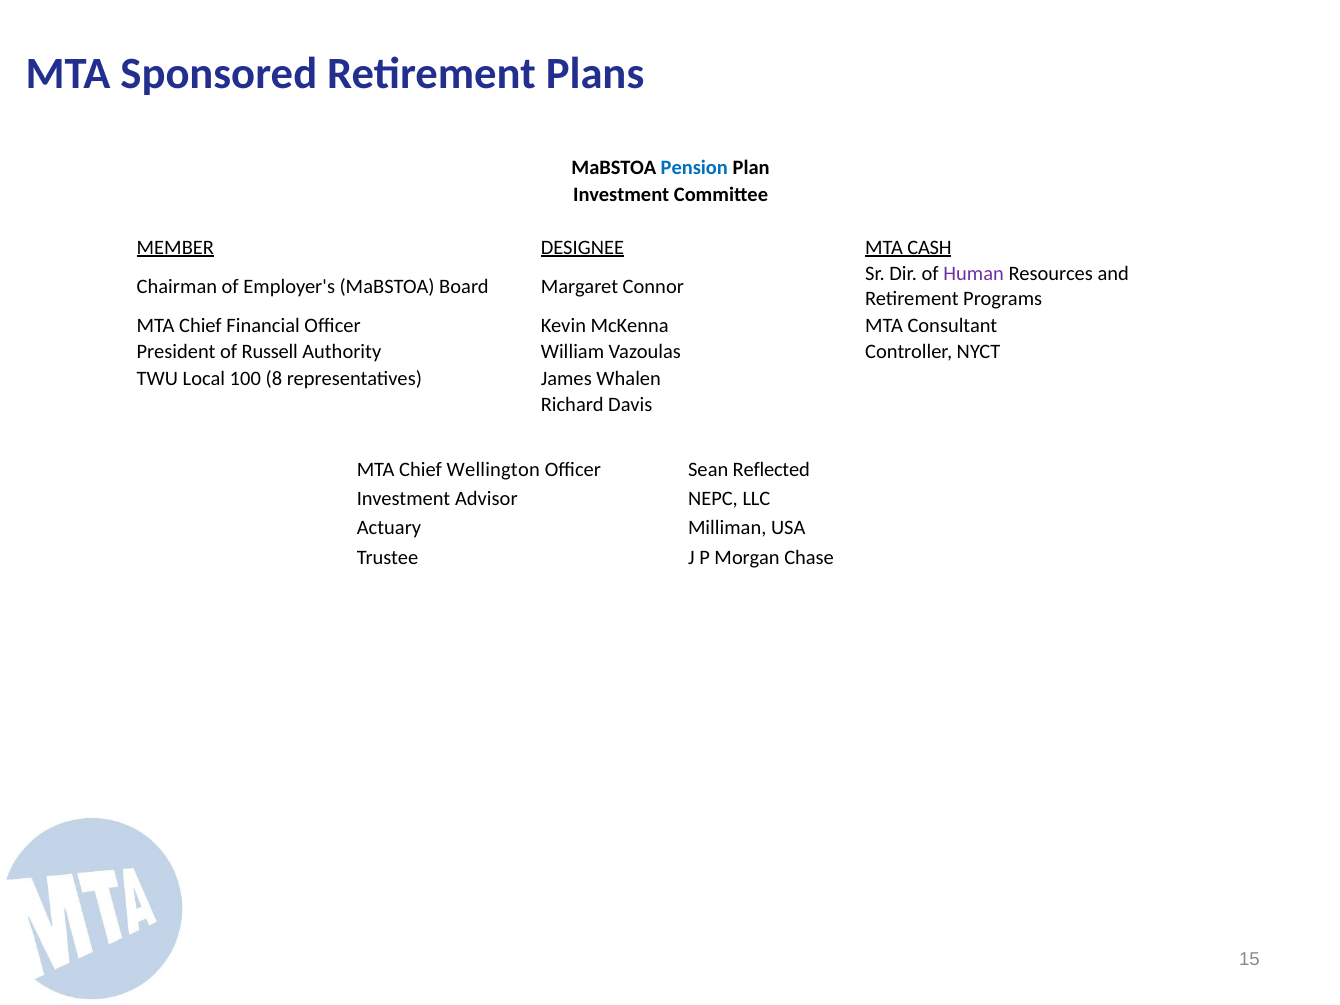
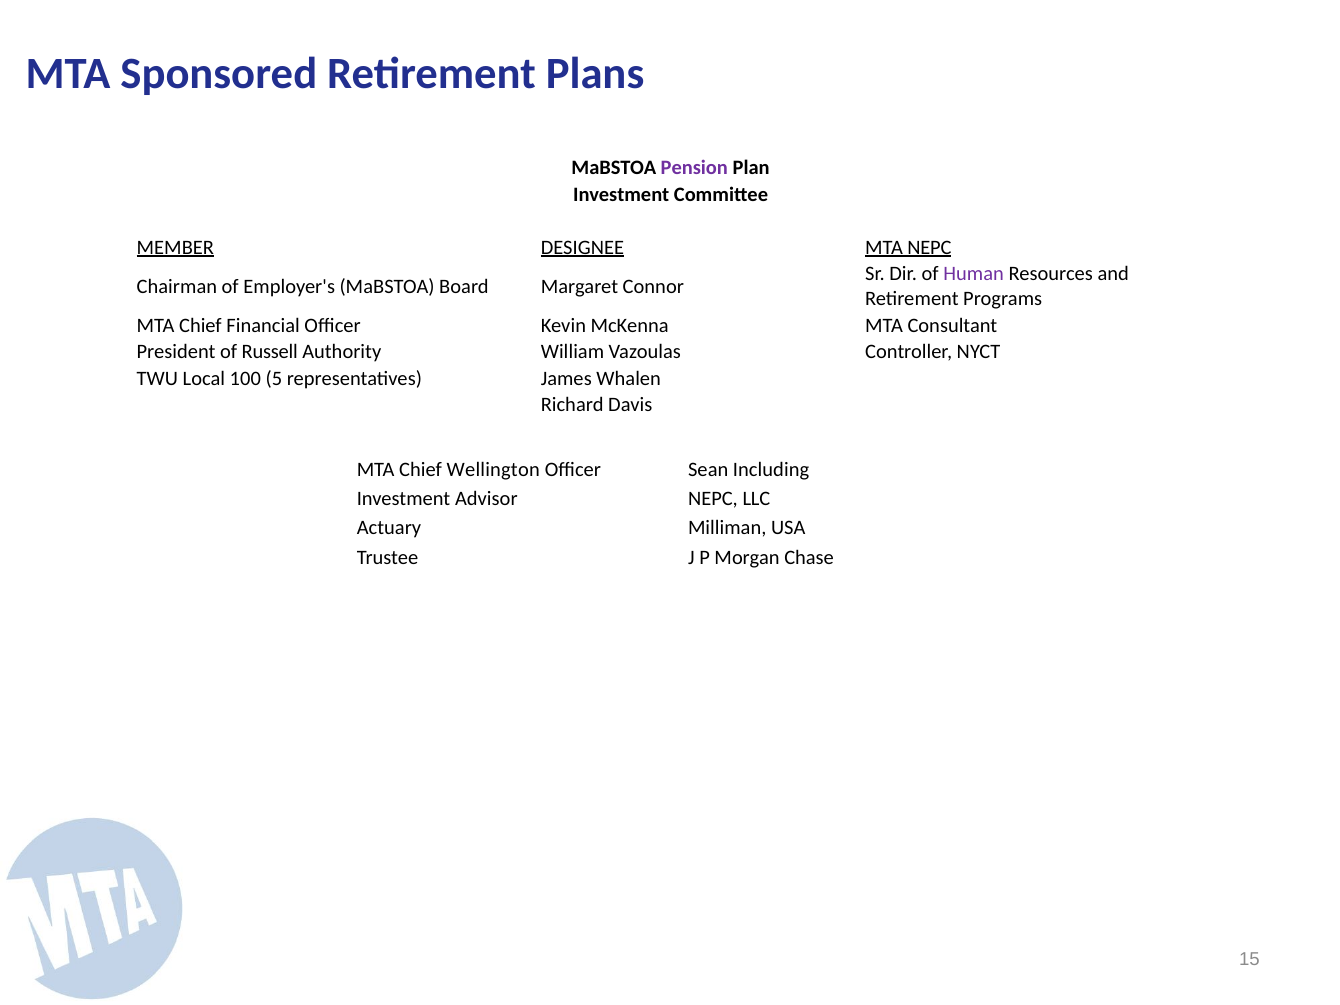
Pension colour: blue -> purple (694, 168)
MTA CASH: CASH -> NEPC (929, 247)
8: 8 -> 5 (274, 379)
Reflected: Reflected -> Including (771, 469)
